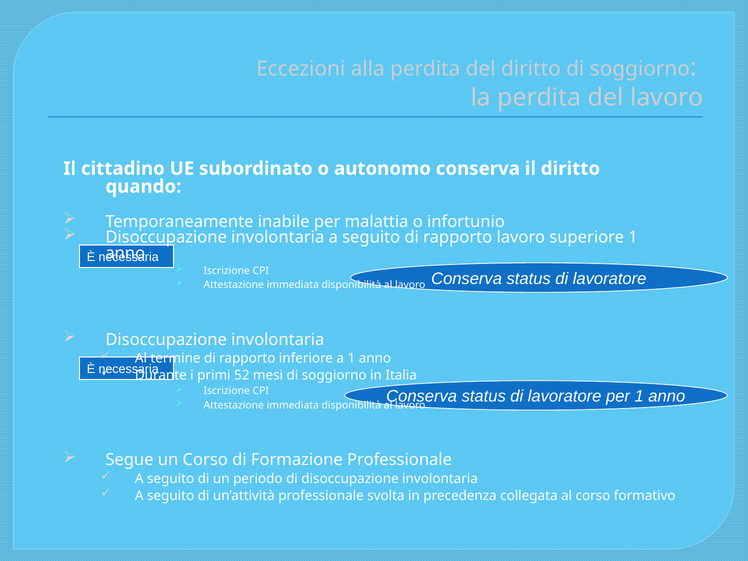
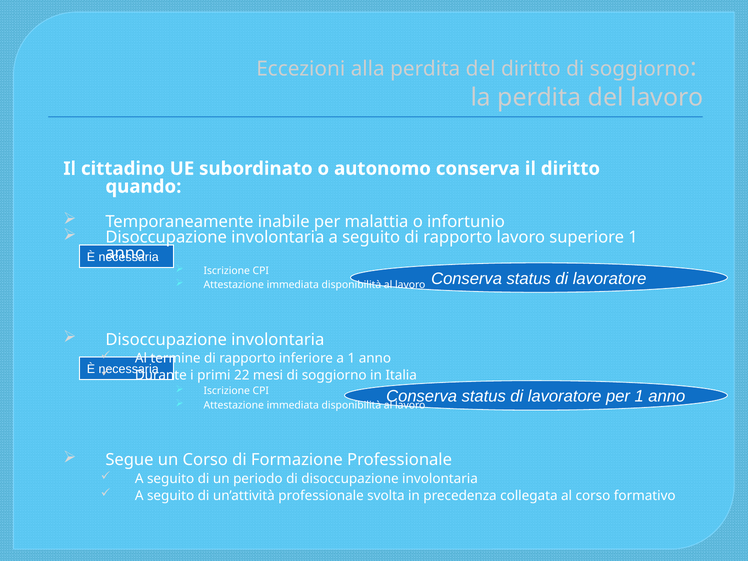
52: 52 -> 22 (242, 375)
